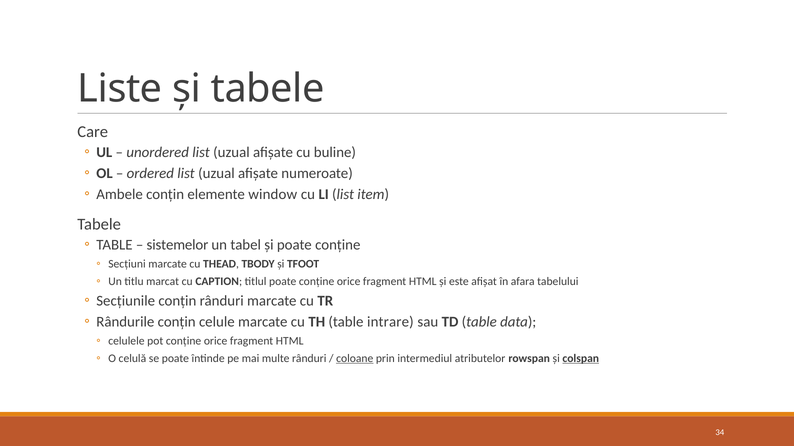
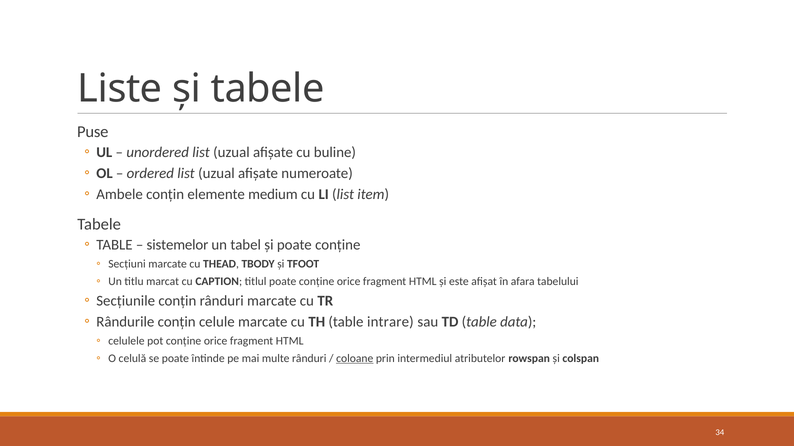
Care: Care -> Puse (93, 132)
window: window -> medium (273, 194)
colspan underline: present -> none (581, 359)
